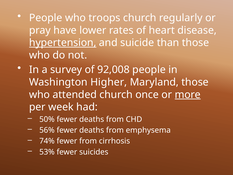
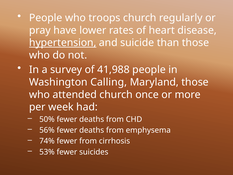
92,008: 92,008 -> 41,988 (113, 70)
Higher: Higher -> Calling (109, 82)
more underline: present -> none (188, 94)
